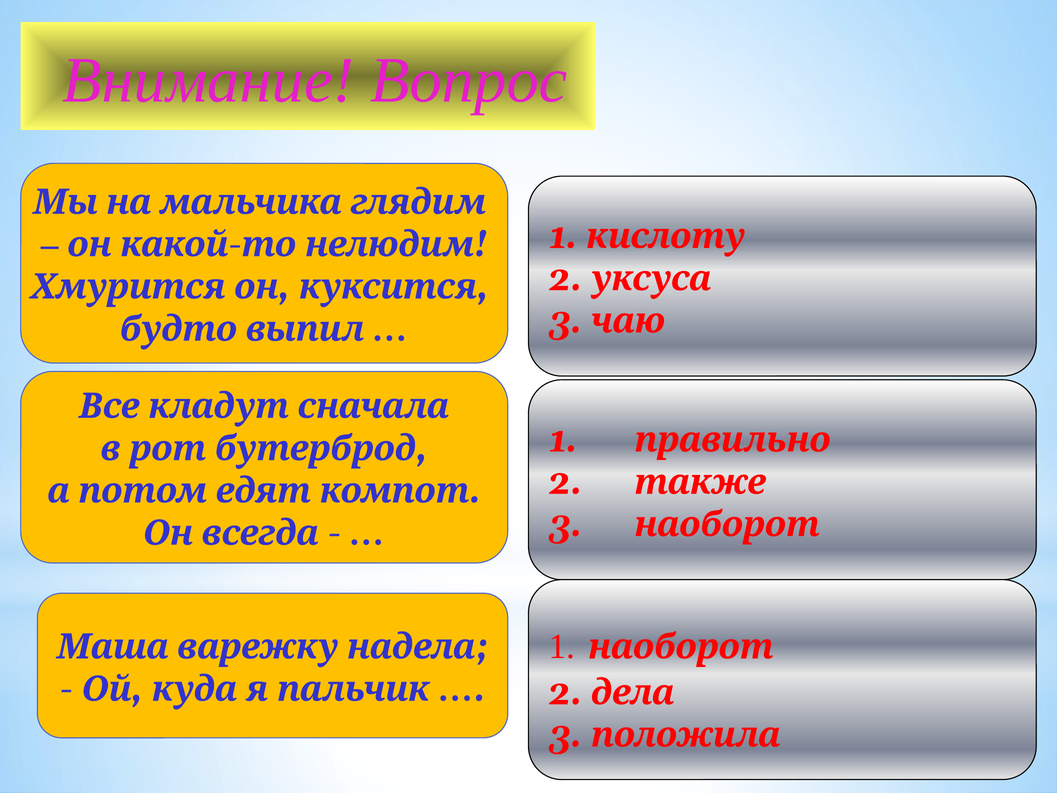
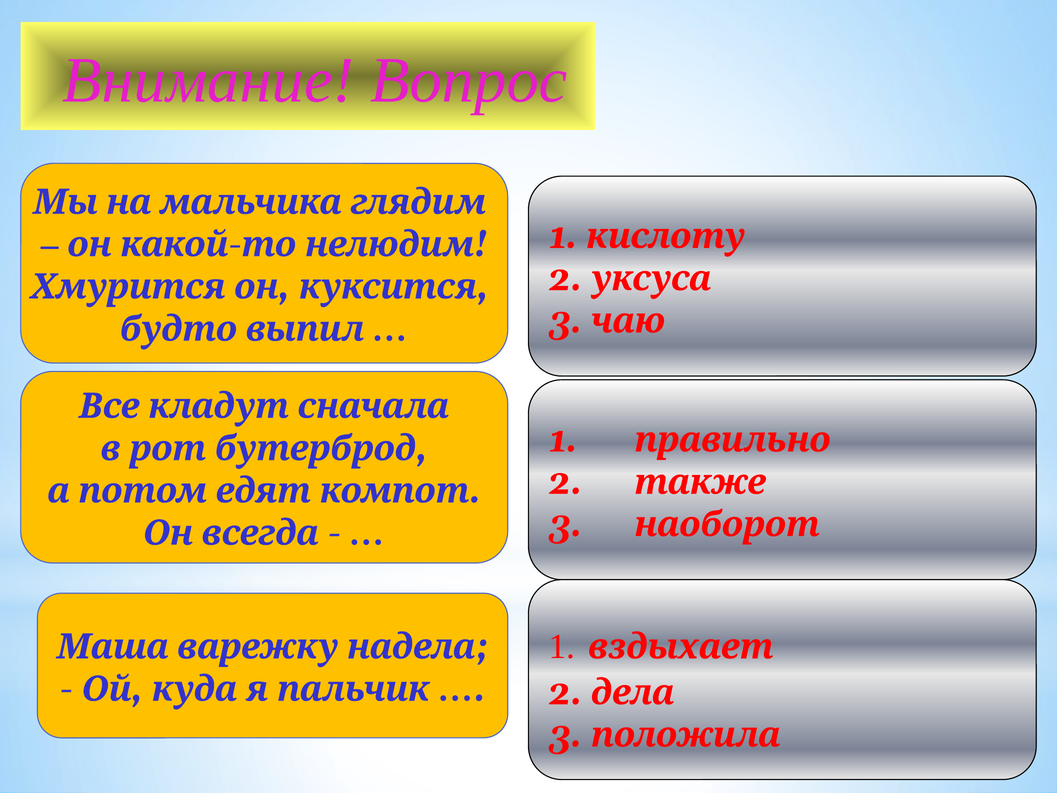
1 наоборот: наоборот -> вздыхает (681, 647)
